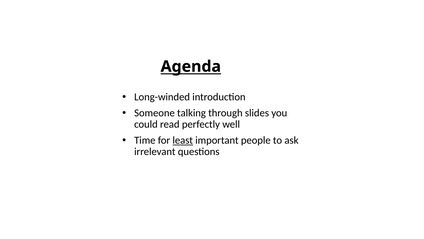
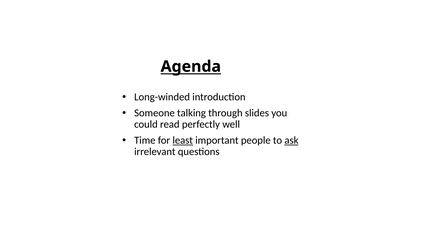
ask underline: none -> present (291, 140)
